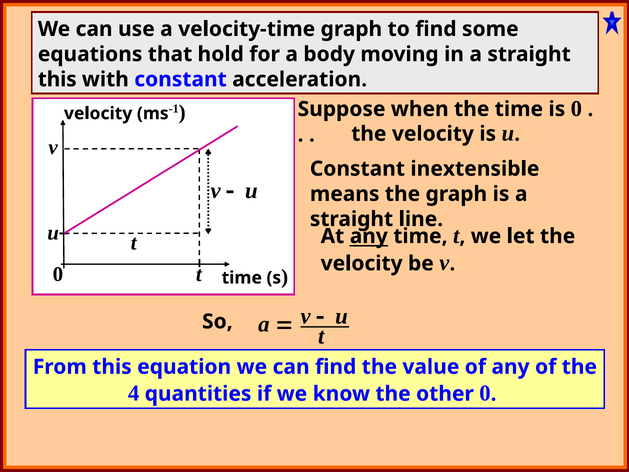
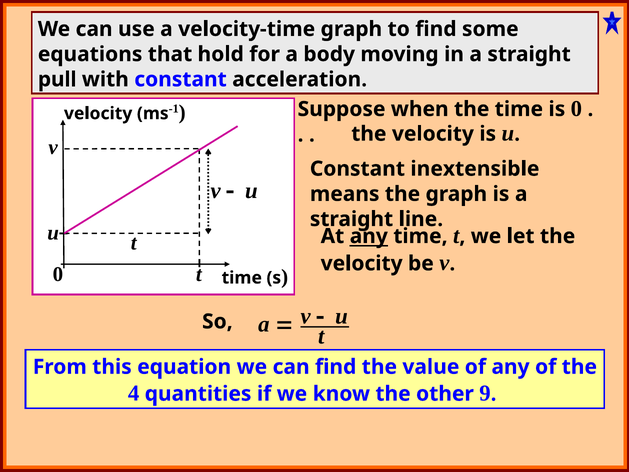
this: this -> pull (57, 79)
other 0: 0 -> 9 (485, 393)
